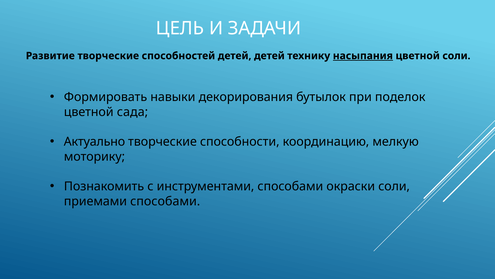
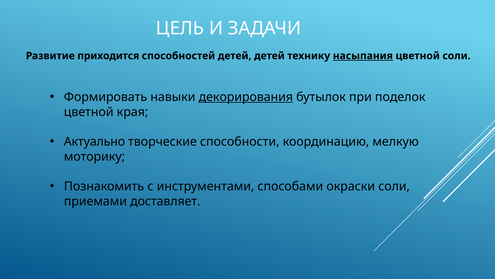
Развитие творческие: творческие -> приходится (108, 56)
декорирования underline: none -> present (246, 97)
сада: сада -> края (133, 112)
приемами способами: способами -> доставляет (165, 201)
